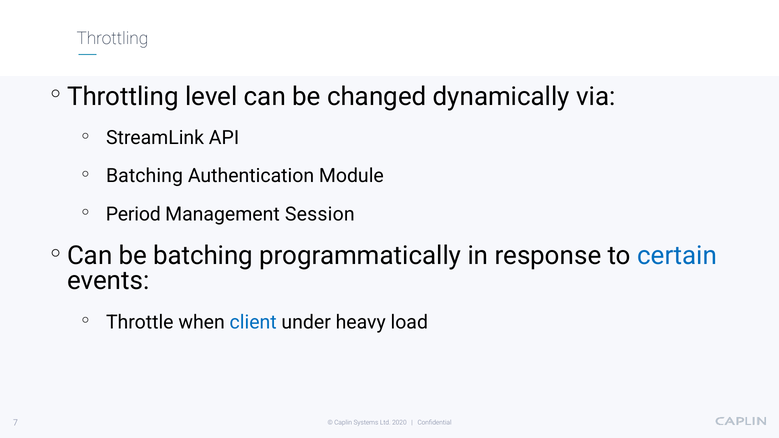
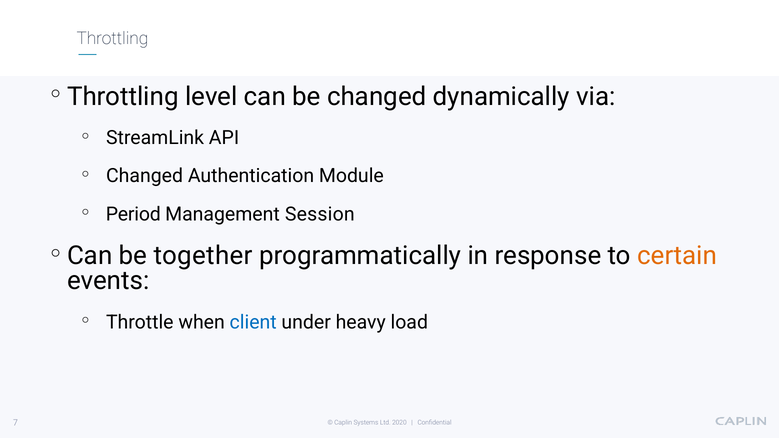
Batching: Batching -> Changed (145, 176)
be batching: batching -> together (203, 256)
certain colour: blue -> orange (677, 256)
